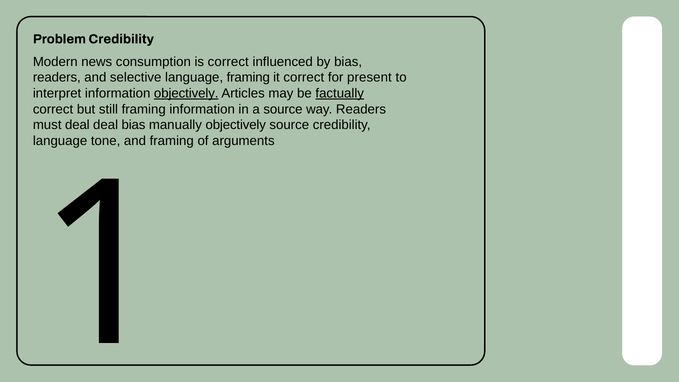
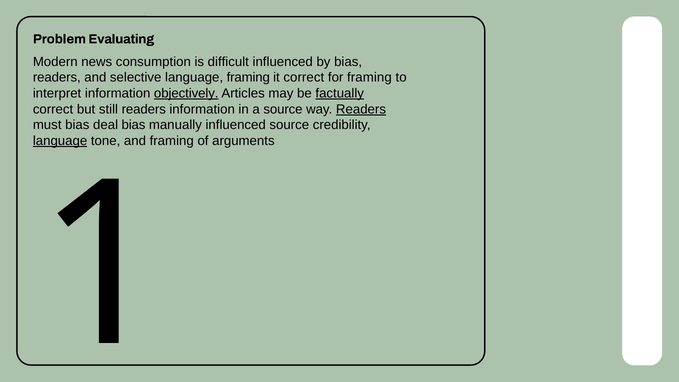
Problem Credibility: Credibility -> Evaluating (121, 39)
is correct: correct -> difficult (228, 62)
for present: present -> framing (369, 77)
still framing: framing -> readers (144, 109)
Readers underline: none -> present (361, 109)
must deal: deal -> bias (77, 125)
manually objectively: objectively -> influenced (236, 125)
language underline: none -> present (60, 141)
